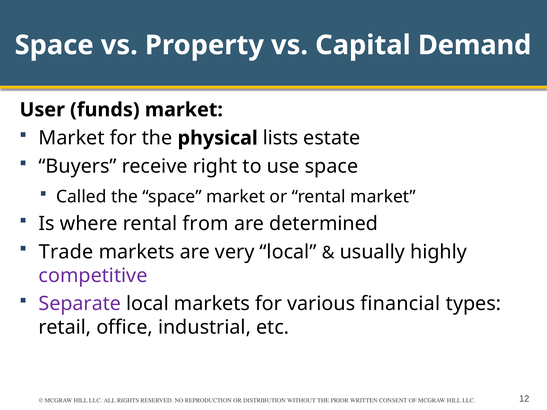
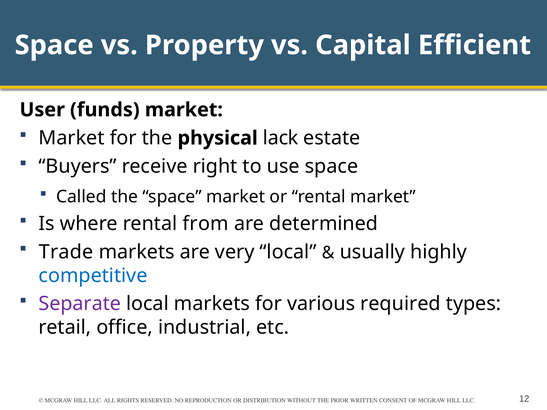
Demand: Demand -> Efficient (475, 45)
lists: lists -> lack (281, 138)
competitive colour: purple -> blue (93, 276)
financial: financial -> required (400, 304)
